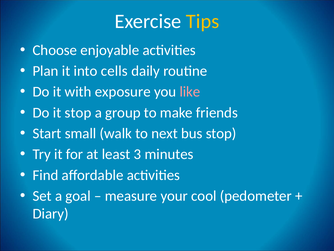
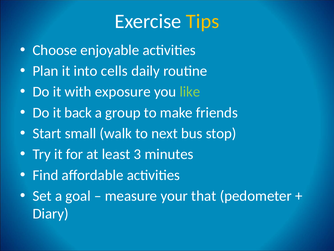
like colour: pink -> light green (190, 92)
it stop: stop -> back (78, 112)
cool: cool -> that (204, 196)
